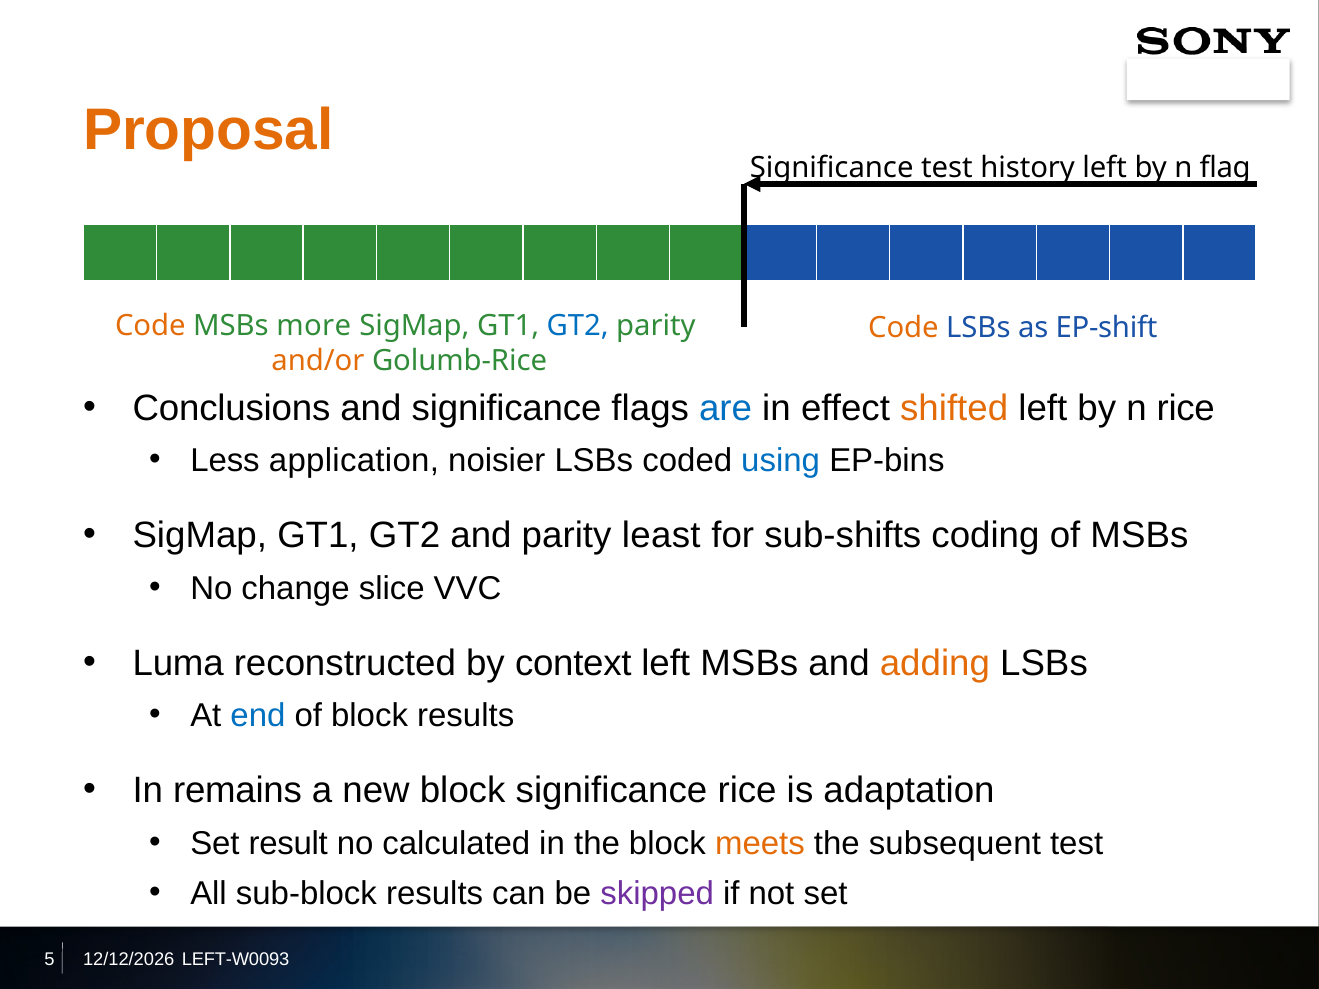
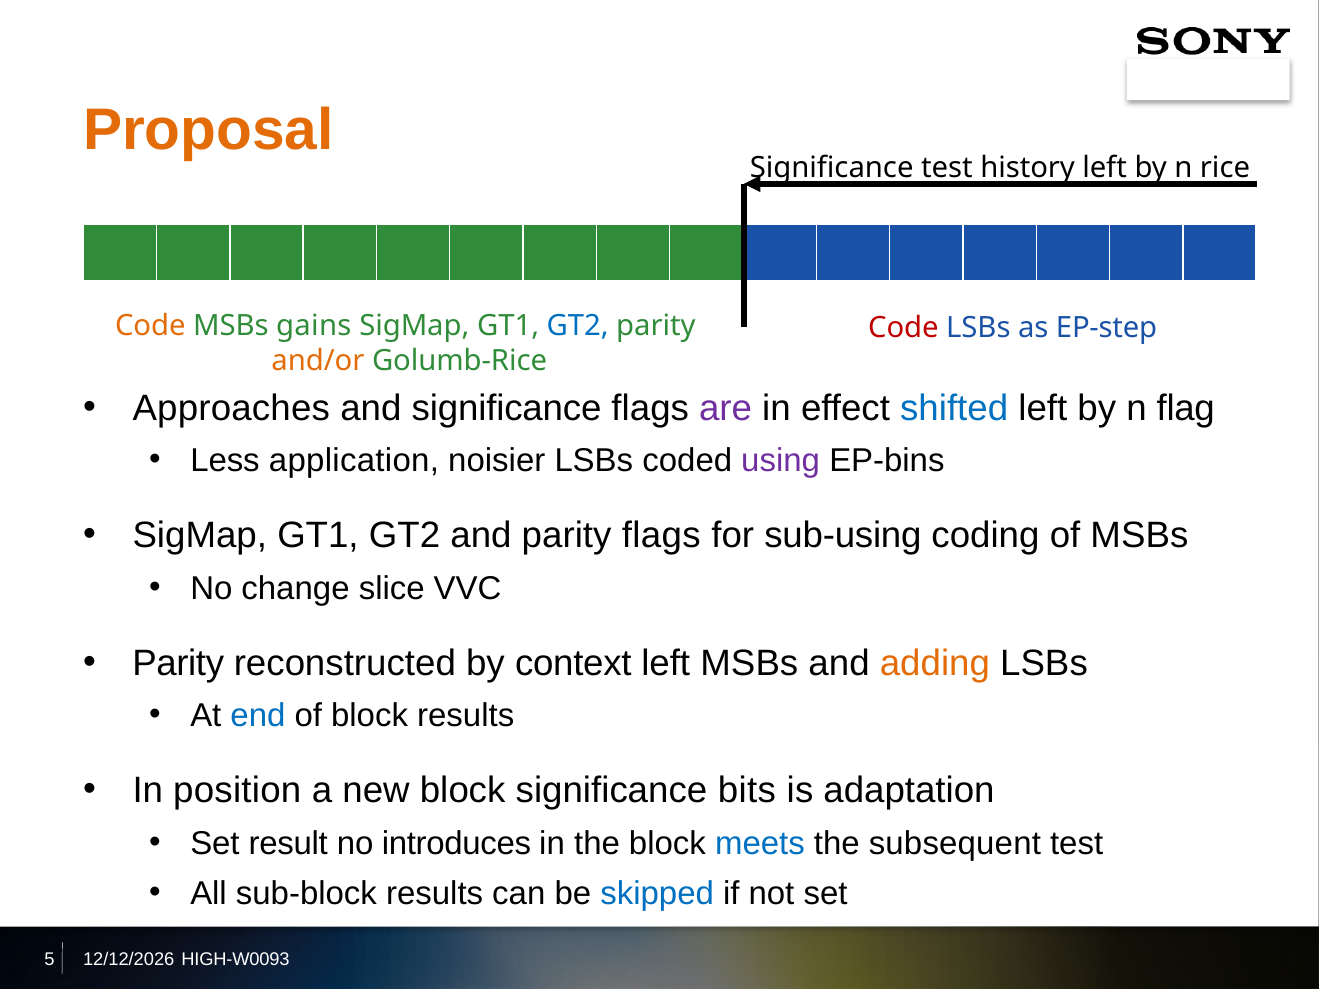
flag: flag -> rice (1225, 168)
more: more -> gains (314, 325)
Code colour: orange -> red (903, 328)
EP-shift: EP-shift -> EP-step (1107, 328)
Conclusions: Conclusions -> Approaches (231, 408)
are colour: blue -> purple (726, 408)
shifted colour: orange -> blue (954, 408)
n rice: rice -> flag (1186, 408)
using colour: blue -> purple (781, 461)
parity least: least -> flags (661, 536)
sub-shifts: sub-shifts -> sub-using (843, 536)
Luma: Luma -> Parity (178, 663)
remains: remains -> position (237, 791)
significance rice: rice -> bits (747, 791)
calculated: calculated -> introduces (456, 843)
meets colour: orange -> blue (760, 843)
skipped colour: purple -> blue (657, 894)
LEFT-W0093: LEFT-W0093 -> HIGH-W0093 (236, 959)
